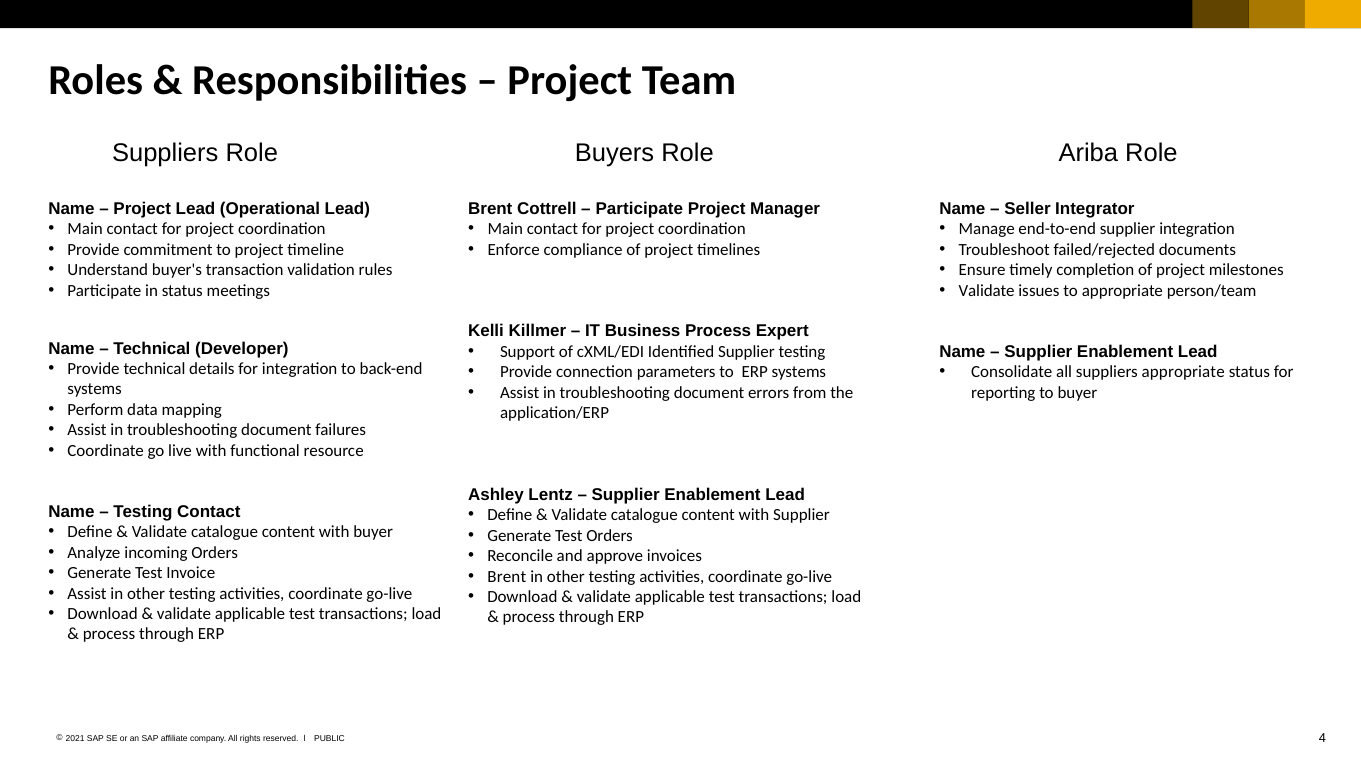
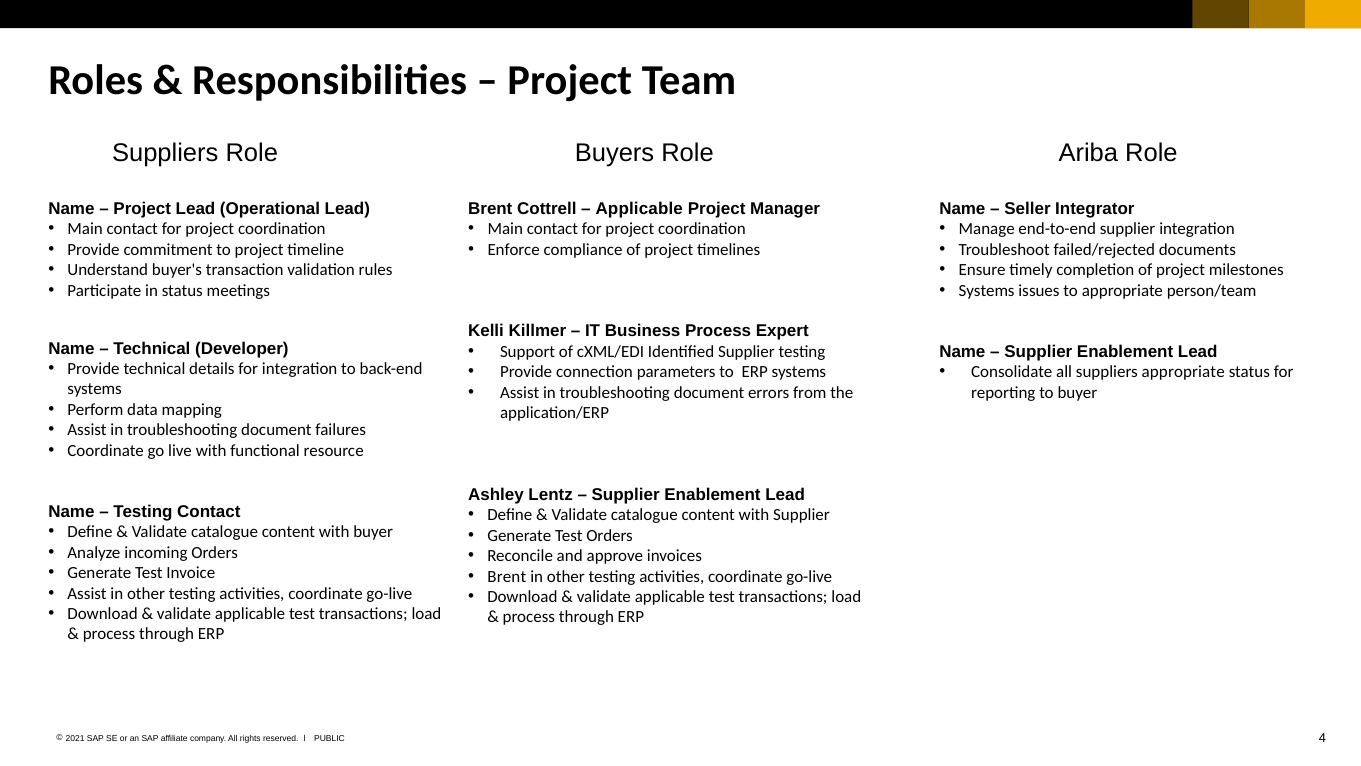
Participate: Participate -> Applicable (639, 209)
Validate: Validate -> Systems (987, 290)
